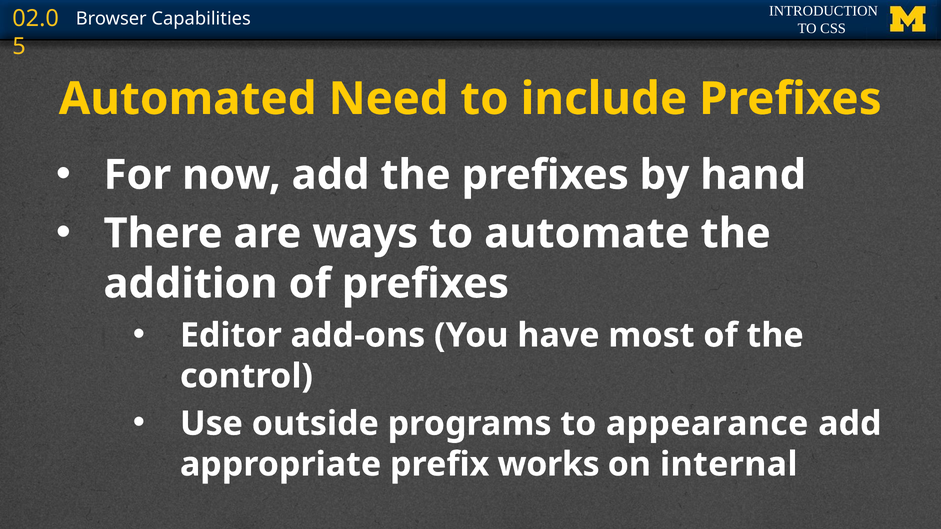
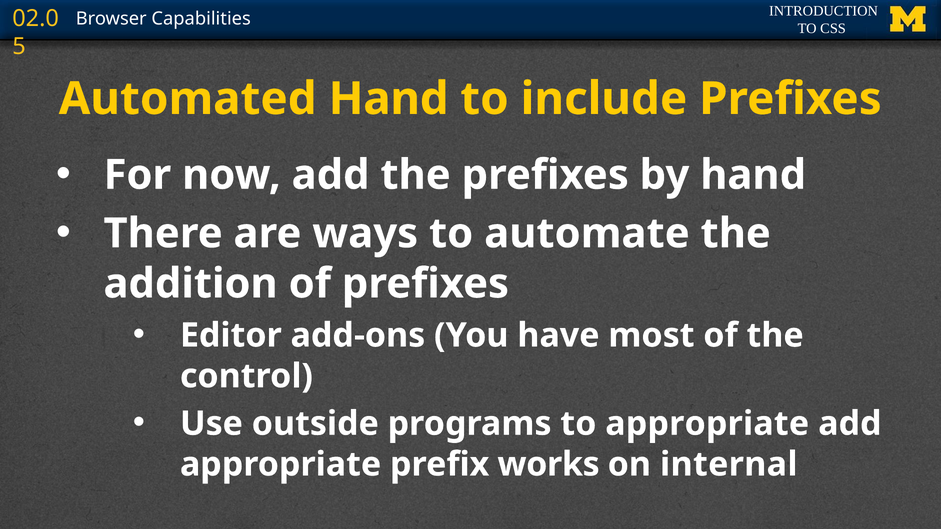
Automated Need: Need -> Hand (389, 99)
to appearance: appearance -> appropriate (707, 424)
